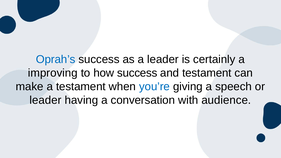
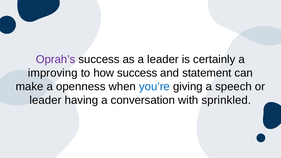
Oprah’s colour: blue -> purple (56, 59)
and testament: testament -> statement (207, 73)
a testament: testament -> openness (81, 87)
audience: audience -> sprinkled (226, 100)
